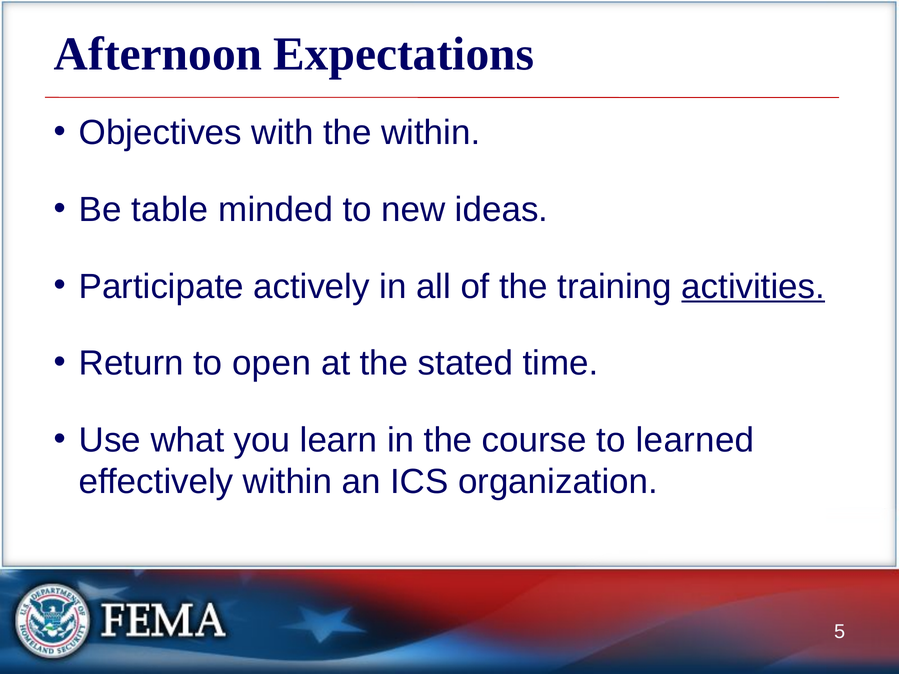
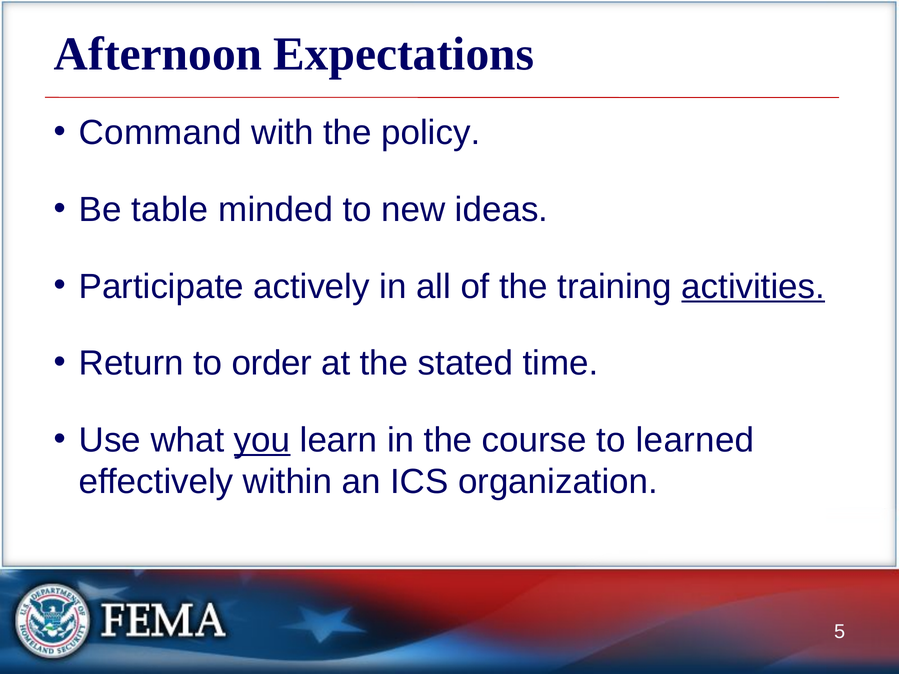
Objectives: Objectives -> Command (160, 133)
the within: within -> policy (431, 133)
open: open -> order (272, 363)
you underline: none -> present (262, 440)
